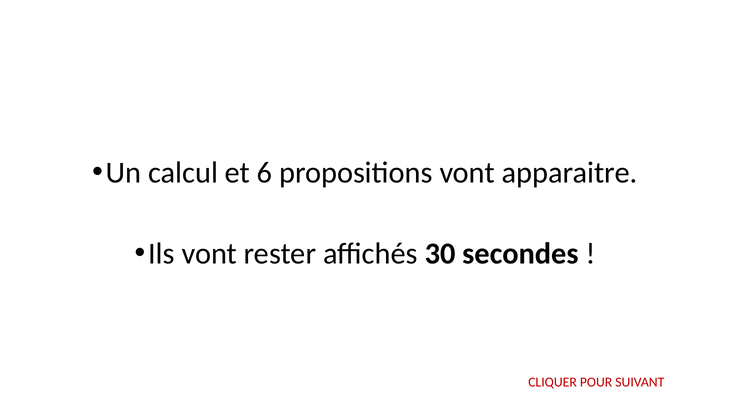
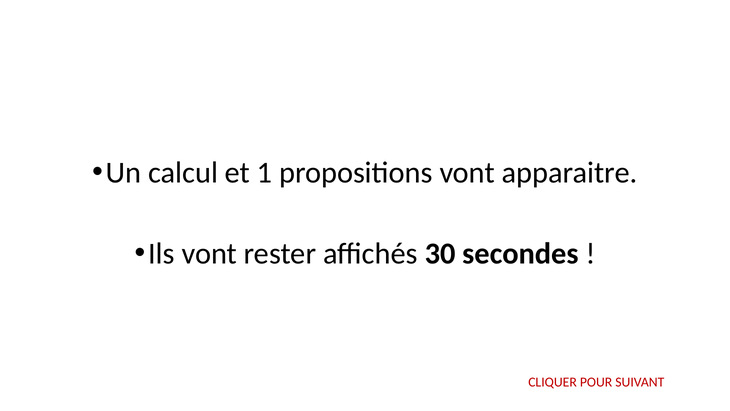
6: 6 -> 1 (265, 172)
